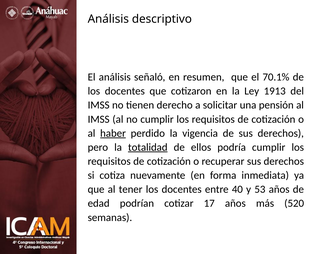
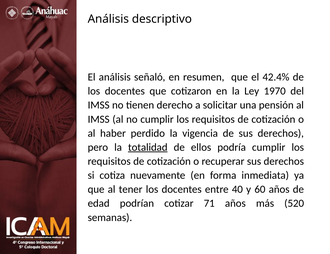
70.1%: 70.1% -> 42.4% (276, 77)
1913: 1913 -> 1970 (275, 91)
haber underline: present -> none (113, 133)
53: 53 -> 60 (260, 189)
17: 17 -> 71 (209, 203)
